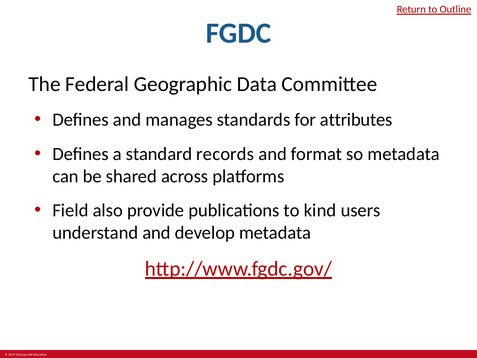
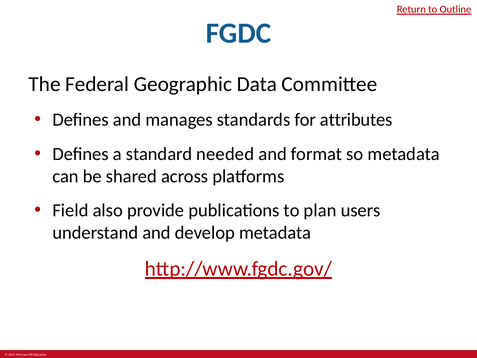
records: records -> needed (225, 154)
kind: kind -> plan (320, 210)
